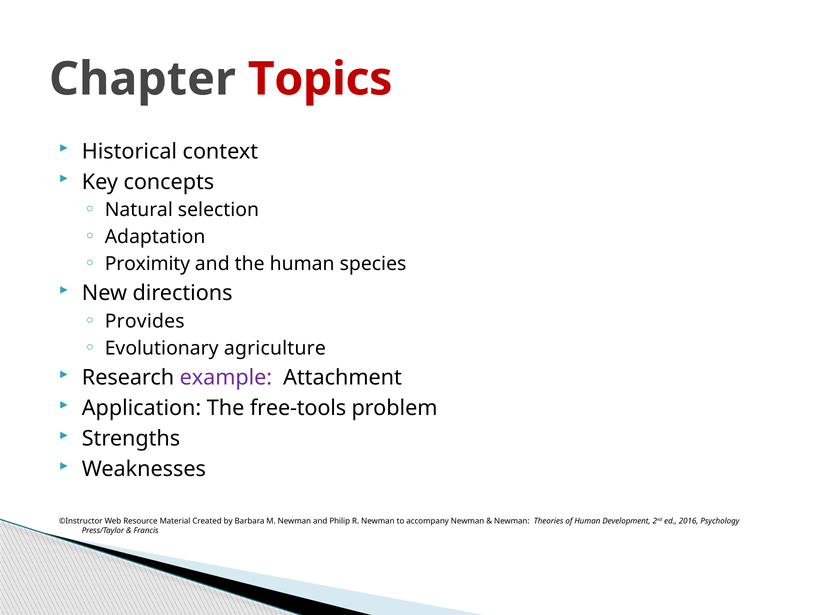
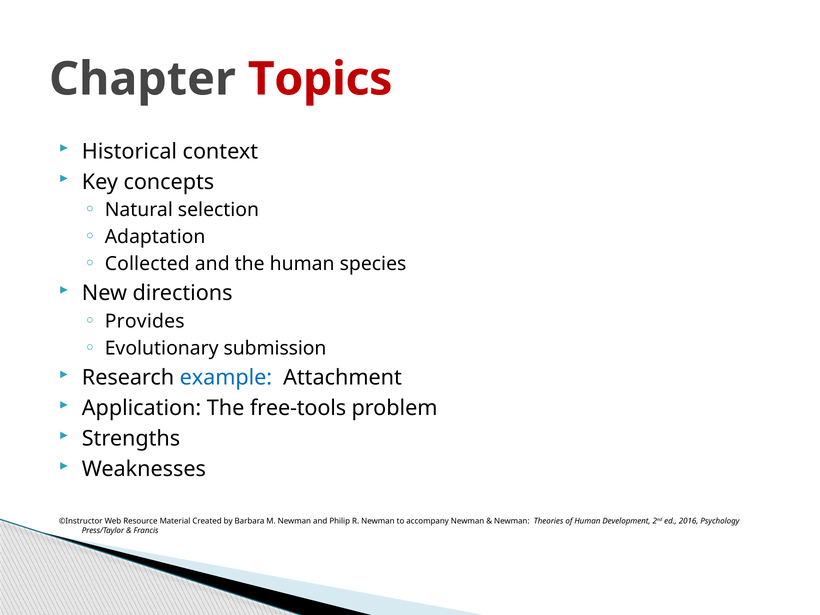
Proximity: Proximity -> Collected (147, 264)
agriculture: agriculture -> submission (275, 348)
example colour: purple -> blue (226, 378)
